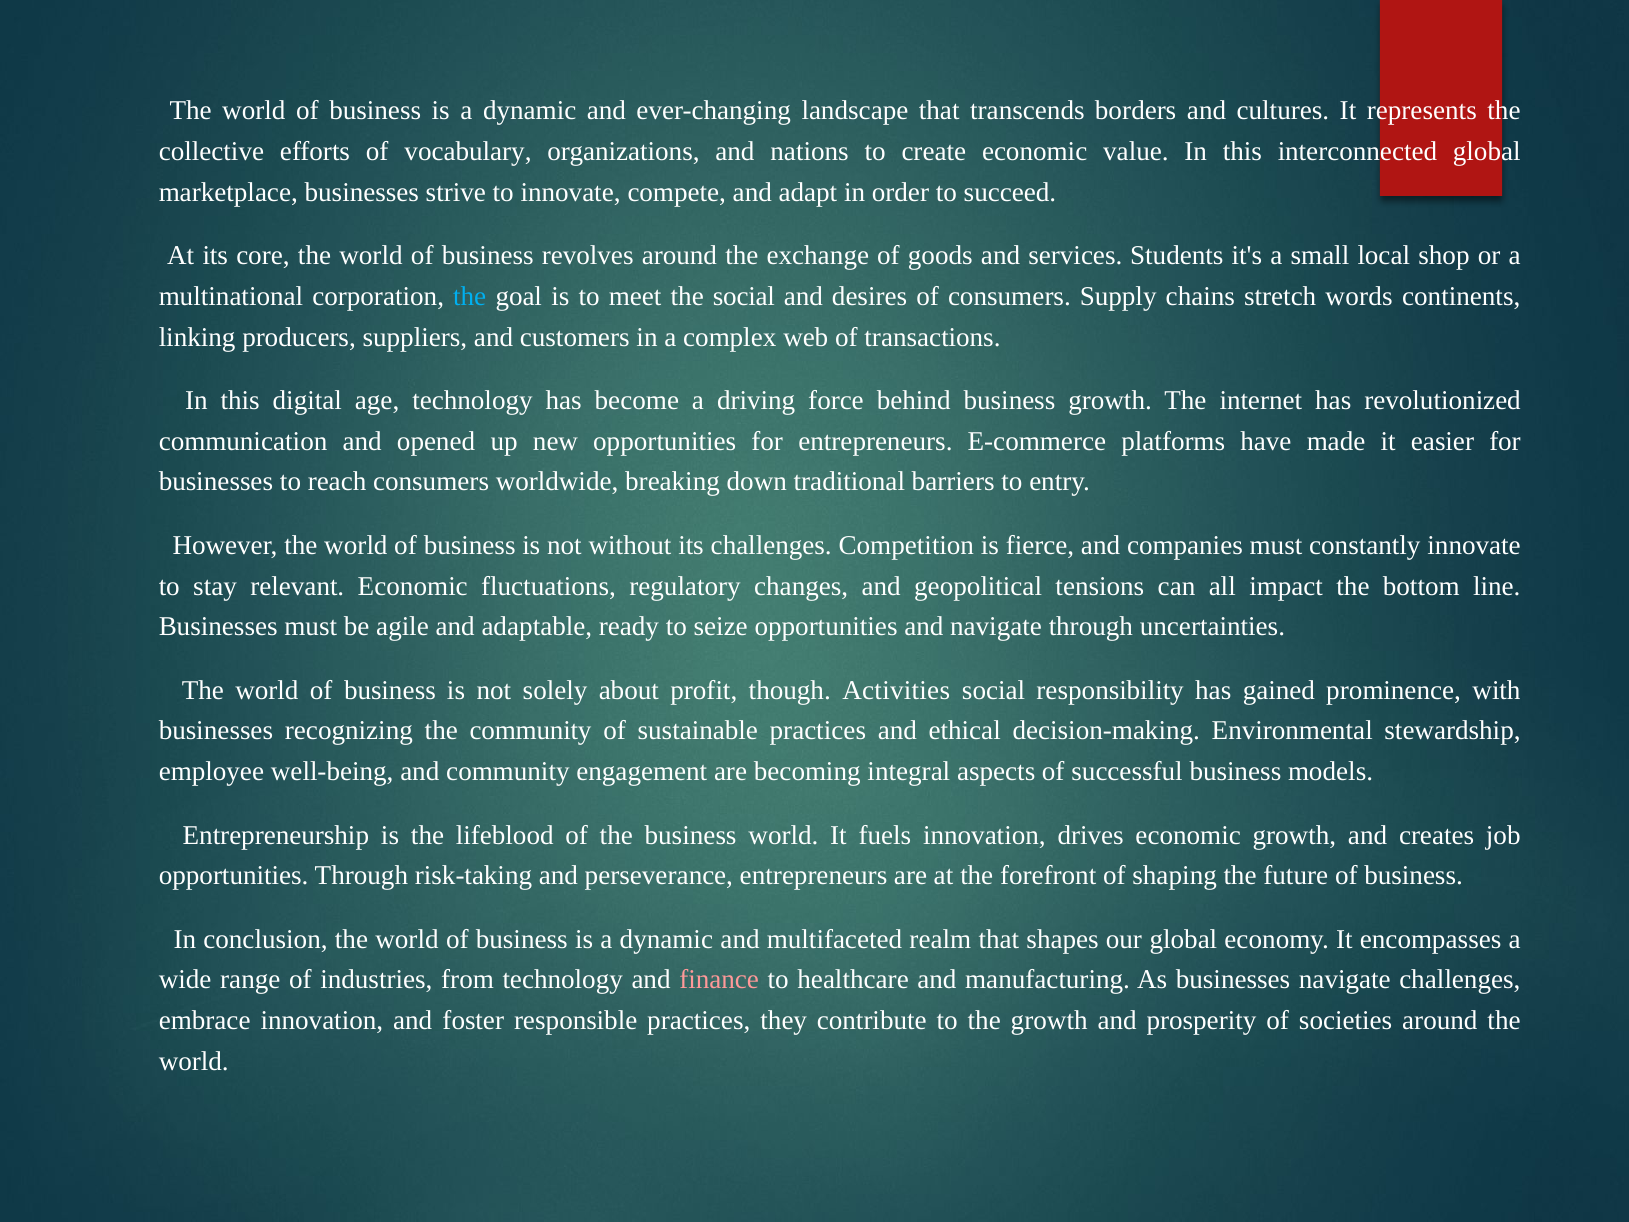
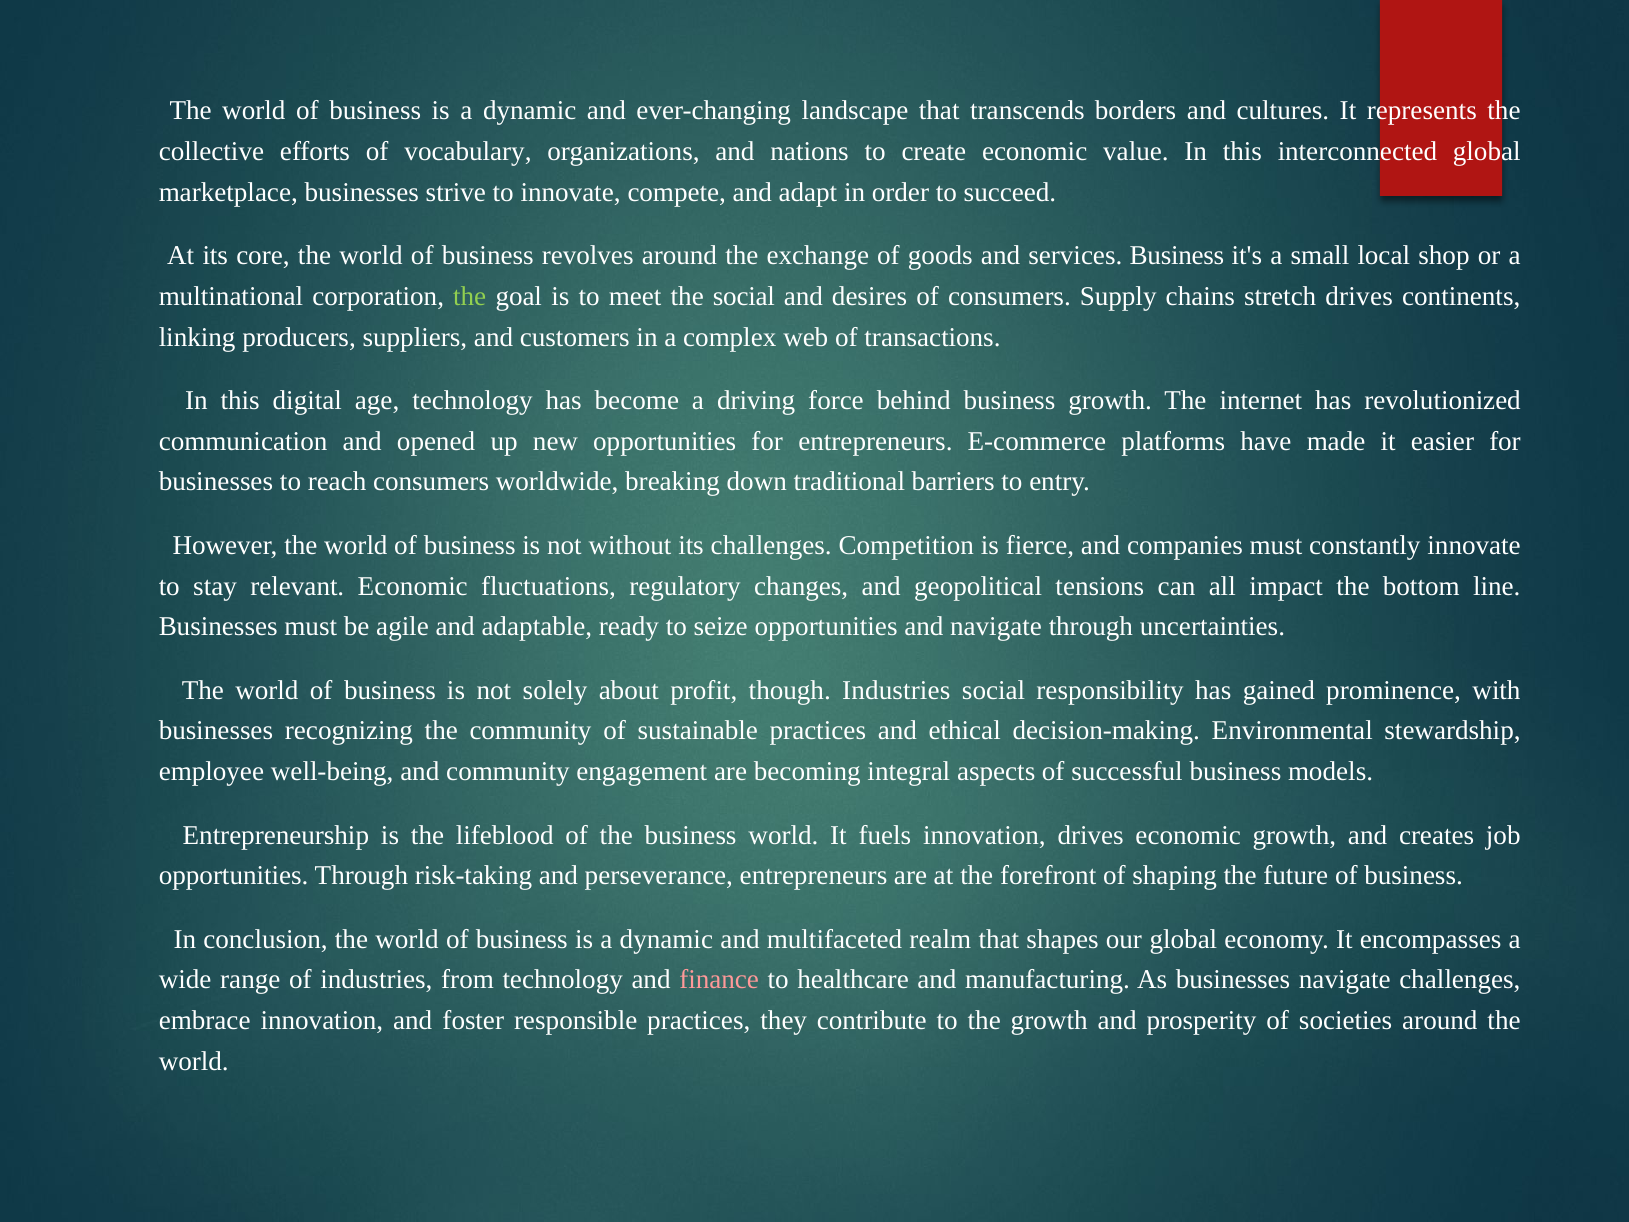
services Students: Students -> Business (1177, 256)
the colour: light blue -> light green (470, 296)
stretch words: words -> drives (1359, 296)
though Activities: Activities -> Industries (896, 690)
